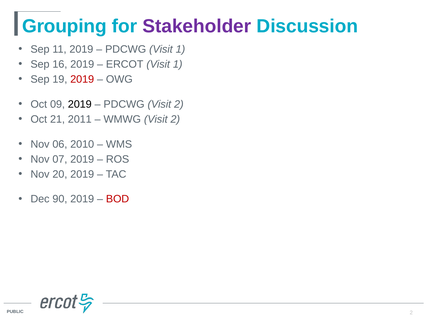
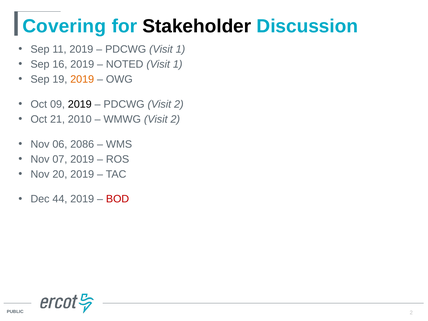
Grouping: Grouping -> Covering (64, 26)
Stakeholder colour: purple -> black (197, 26)
ERCOT: ERCOT -> NOTED (125, 64)
2019 colour: red -> orange (82, 79)
2011: 2011 -> 2010 (80, 119)
2010: 2010 -> 2086 (82, 144)
90: 90 -> 44 (60, 199)
